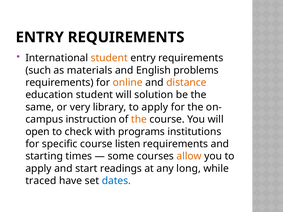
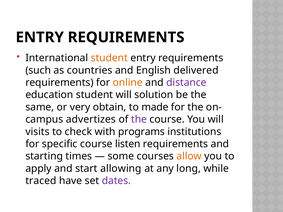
materials: materials -> countries (90, 70)
problems: problems -> delivered (196, 70)
distance colour: orange -> purple (186, 83)
library: library -> obtain (110, 107)
apply: apply -> made (155, 107)
instruction: instruction -> advertizes (91, 120)
the colour: orange -> purple (139, 120)
open: open -> visits (37, 132)
readings: readings -> allowing (121, 169)
dates colour: blue -> purple (116, 181)
